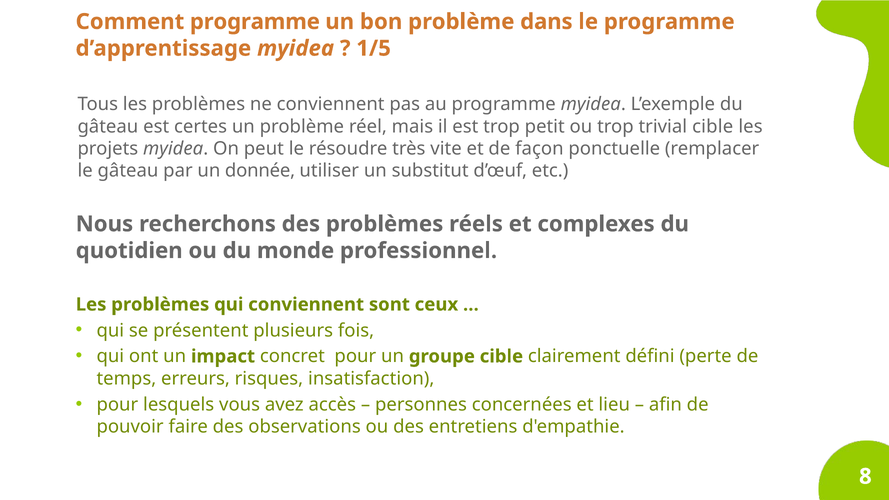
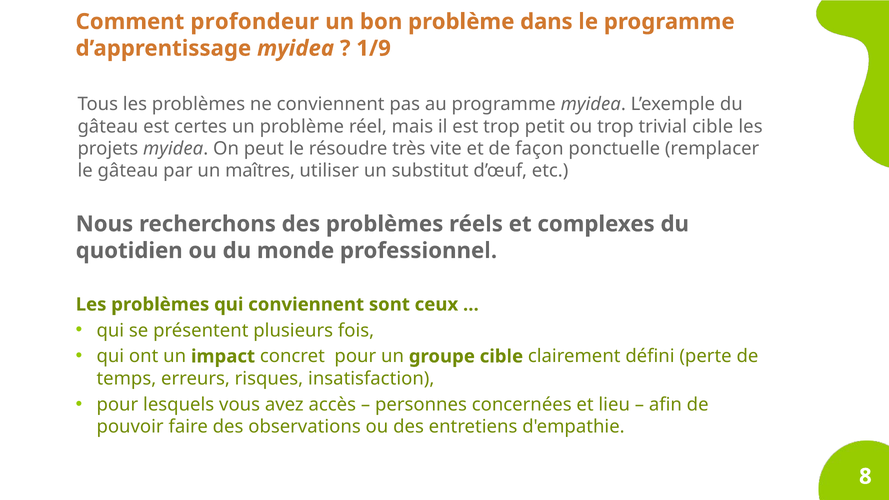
Comment programme: programme -> profondeur (255, 22)
1/5: 1/5 -> 1/9 (374, 48)
donnée: donnée -> maîtres (260, 171)
